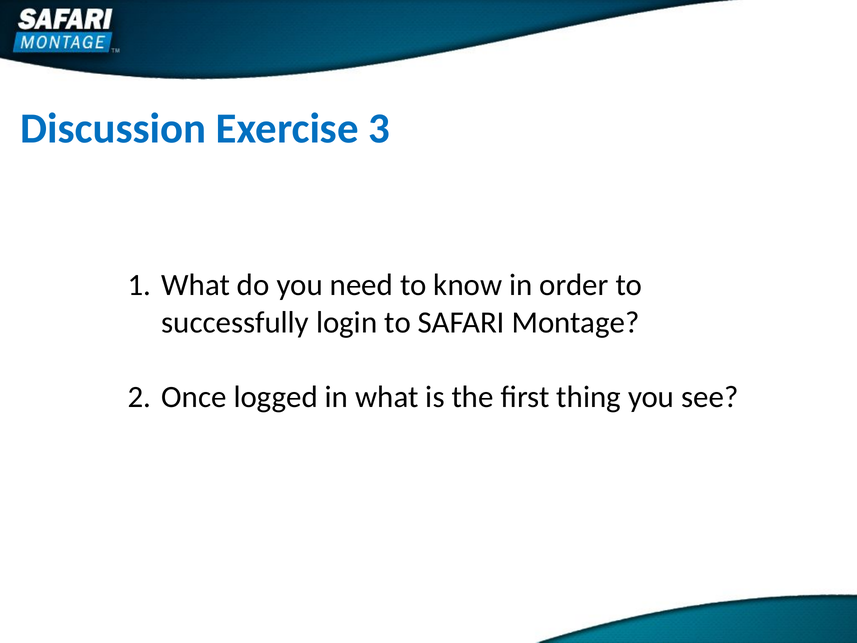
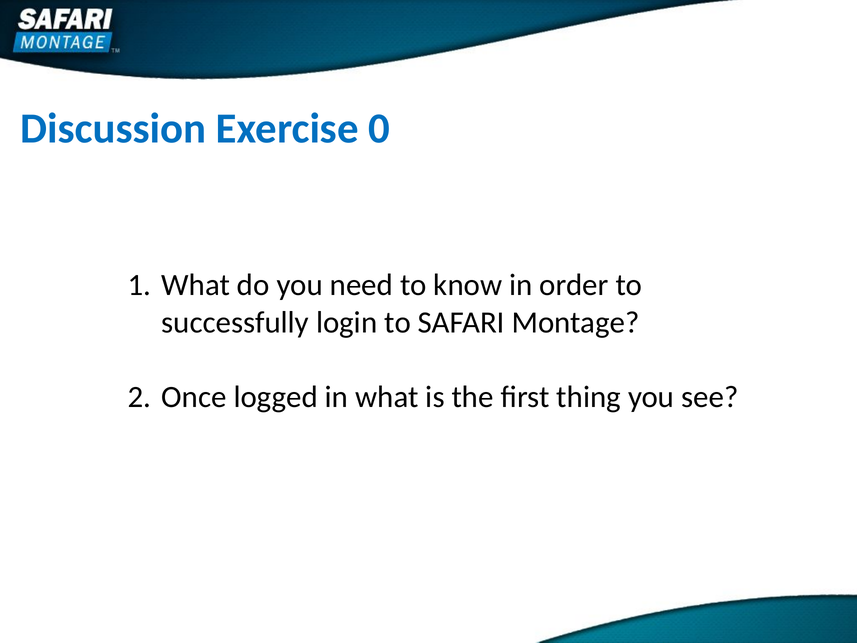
3: 3 -> 0 (379, 128)
